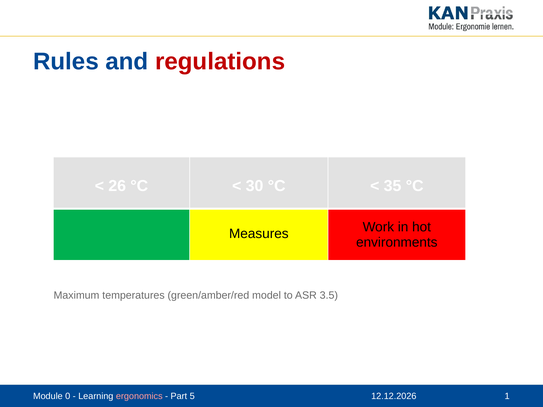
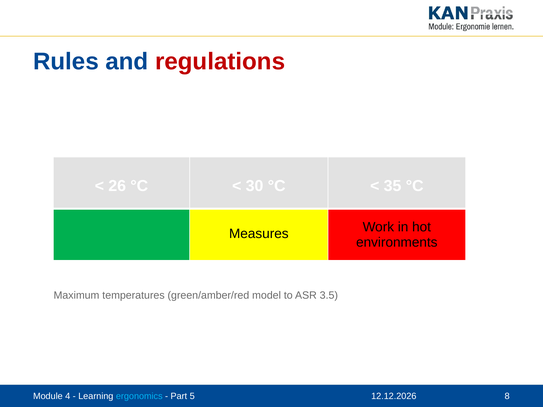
0: 0 -> 4 (68, 396)
ergonomics colour: pink -> light blue (139, 396)
1: 1 -> 8 (507, 396)
